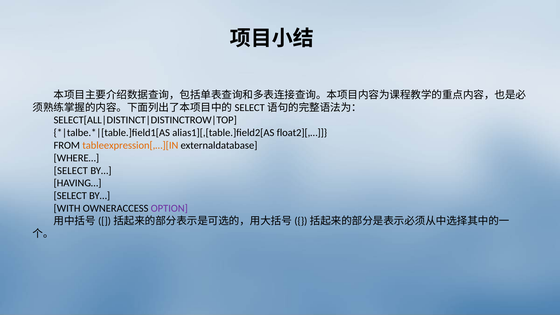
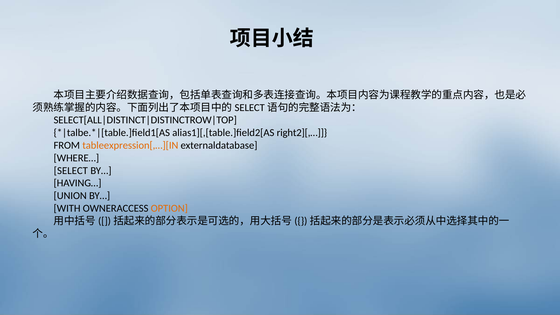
float2][,…: float2][,… -> right2][,… (302, 133)
SELECT: SELECT -> UNION (70, 196)
OPTION colour: purple -> orange (169, 208)
